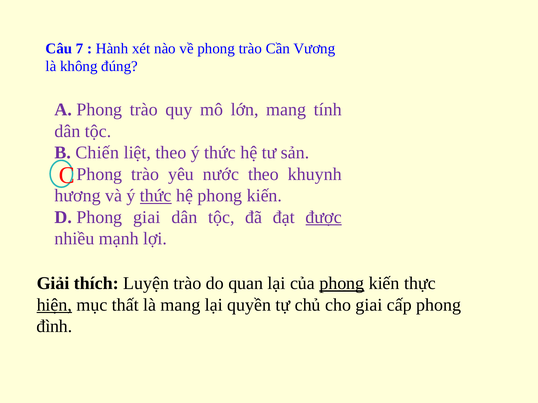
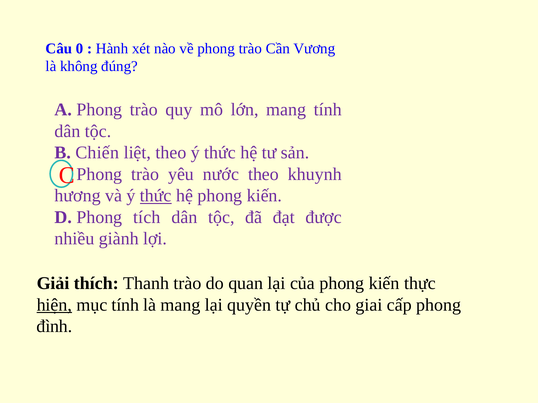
7: 7 -> 0 (80, 49)
Phong giai: giai -> tích (147, 217)
được underline: present -> none (324, 217)
mạnh: mạnh -> giành (119, 239)
Luyện: Luyện -> Thanh (146, 284)
phong underline: present -> none (342, 284)
mục thất: thất -> tính (125, 305)
